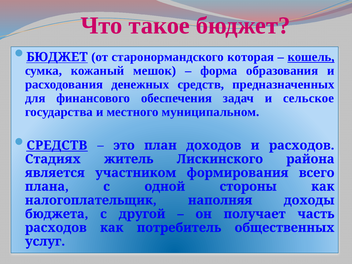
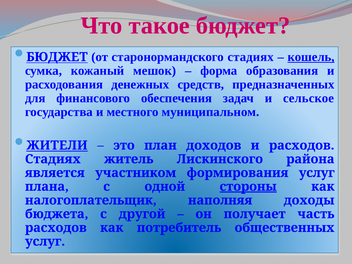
старонормандского которая: которая -> стадиях (251, 57)
СРЕДСТВ: СРЕДСТВ -> ЖИТЕЛИ (57, 145)
формирования всего: всего -> услуг (317, 173)
стороны underline: none -> present (248, 187)
